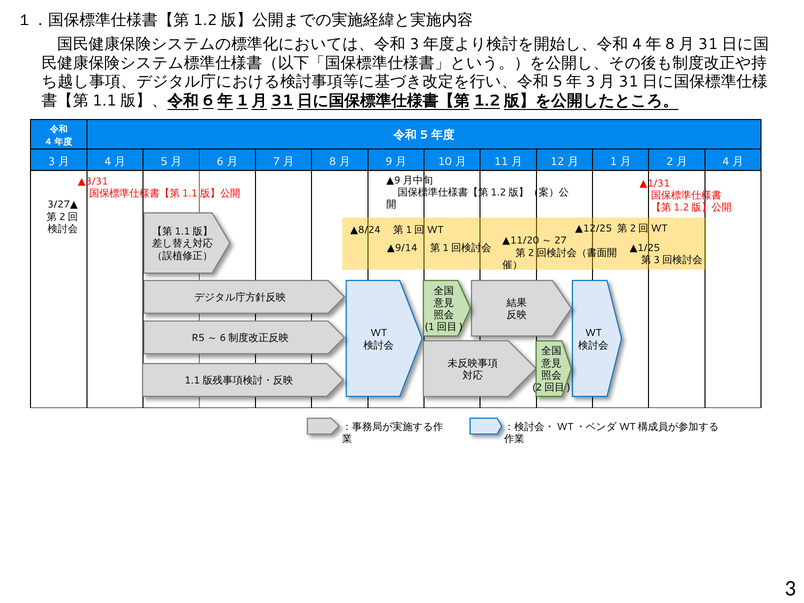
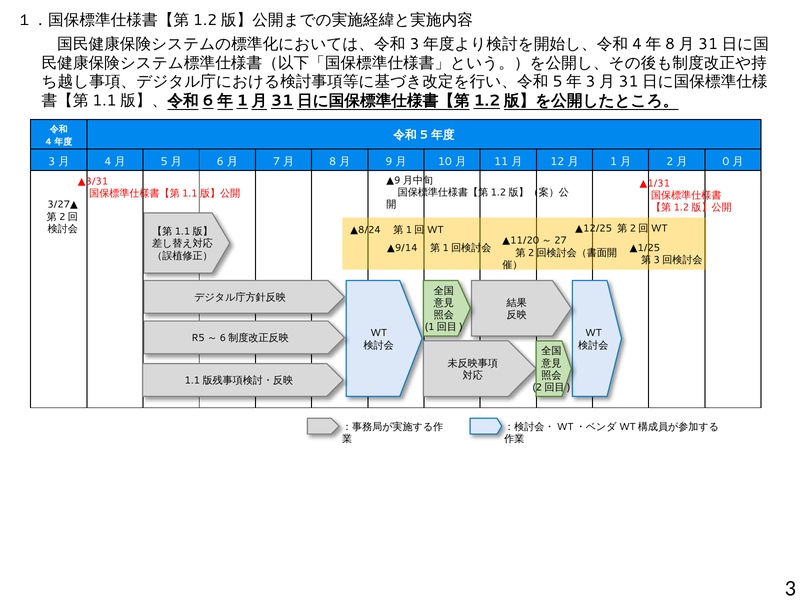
4: 4 -> 0 (726, 161)
